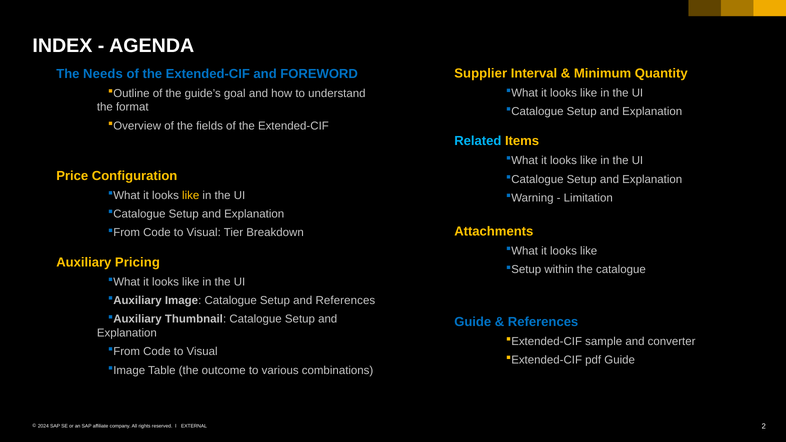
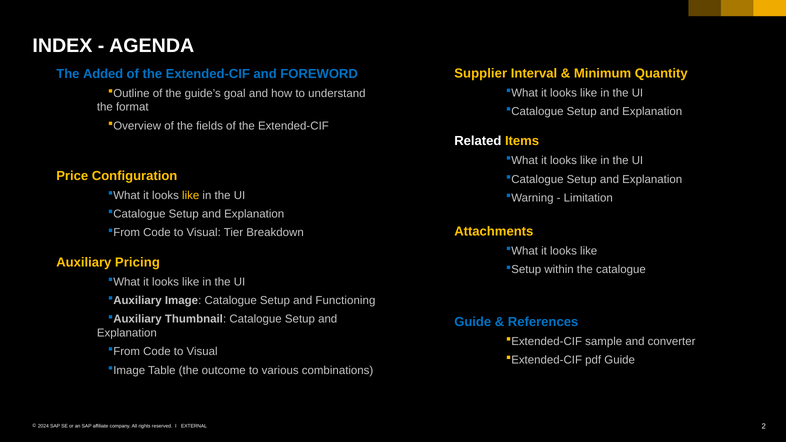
Needs: Needs -> Added (103, 74)
Related colour: light blue -> white (478, 141)
and References: References -> Functioning (345, 300)
